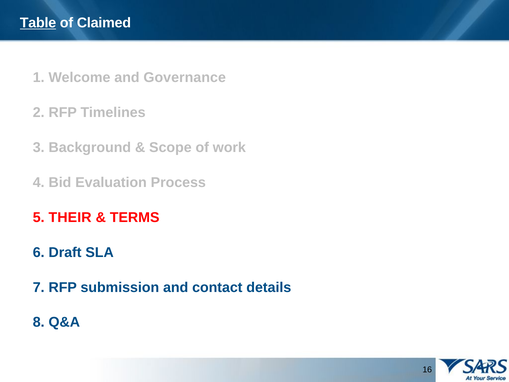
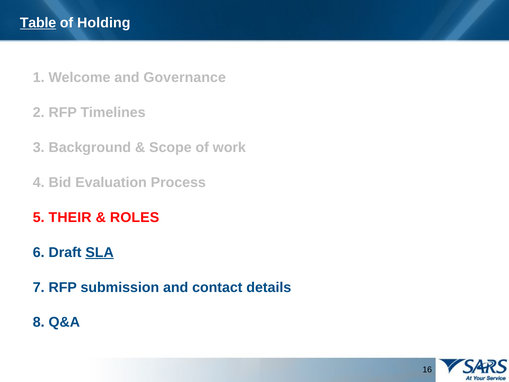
Claimed: Claimed -> Holding (104, 23)
TERMS: TERMS -> ROLES (135, 217)
SLA underline: none -> present (100, 252)
